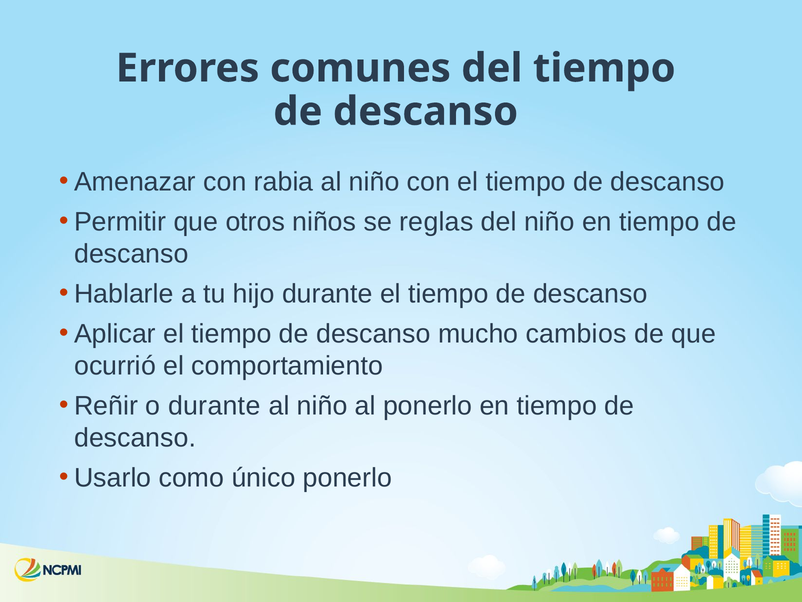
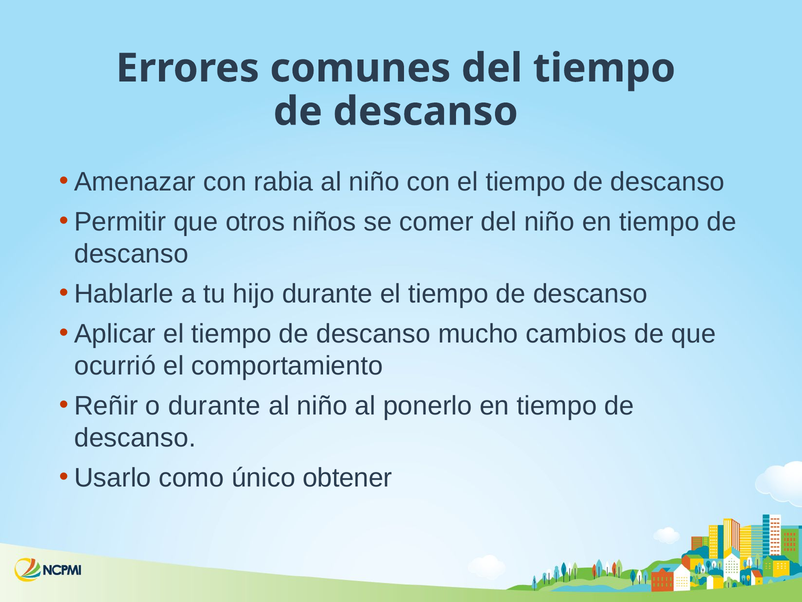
reglas: reglas -> comer (436, 222)
único ponerlo: ponerlo -> obtener (347, 478)
